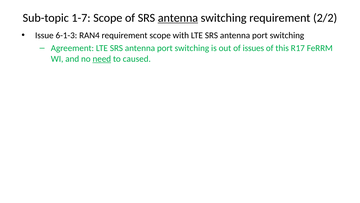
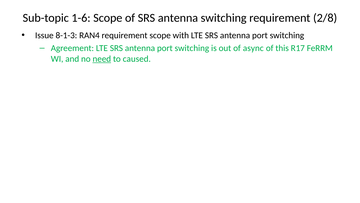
1-7: 1-7 -> 1-6 (81, 18)
antenna underline: present -> none (178, 18)
2/2: 2/2 -> 2/8 (325, 18)
6-1-3: 6-1-3 -> 8-1-3 (66, 35)
issues: issues -> async (253, 48)
